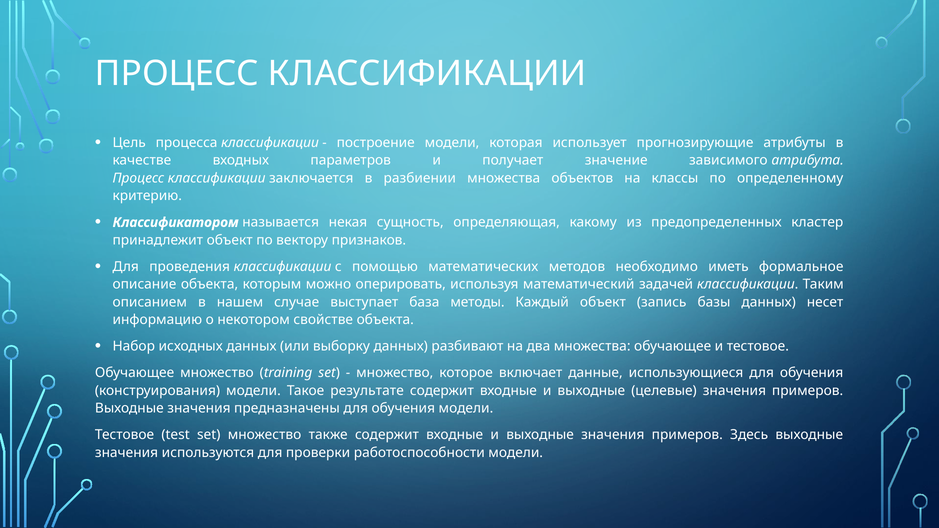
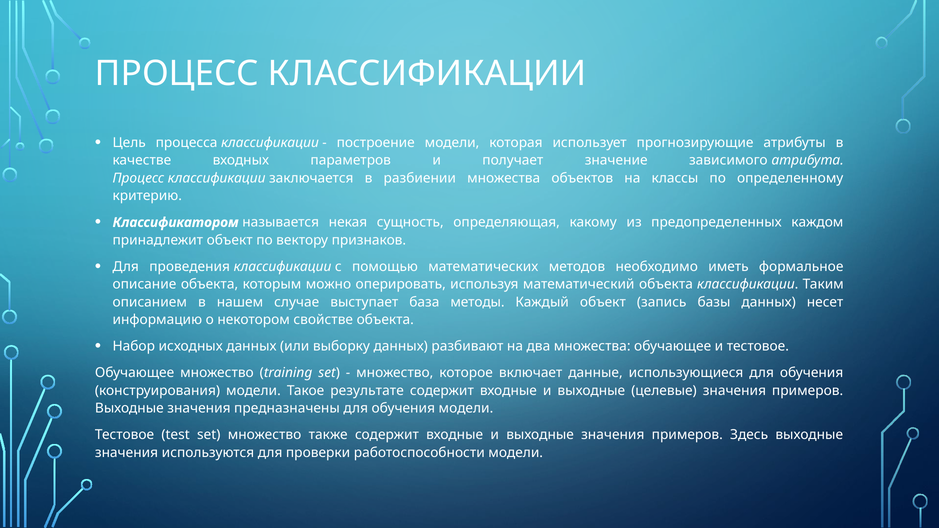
кластер: кластер -> каждом (817, 223)
математический задачей: задачей -> объекта (666, 285)
